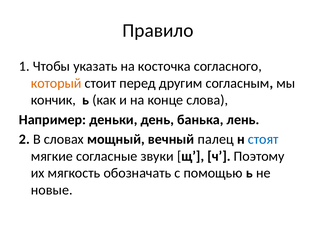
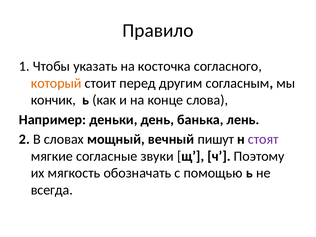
палец: палец -> пишут (216, 139)
стоят colour: blue -> purple (263, 139)
новые: новые -> всегда (52, 190)
